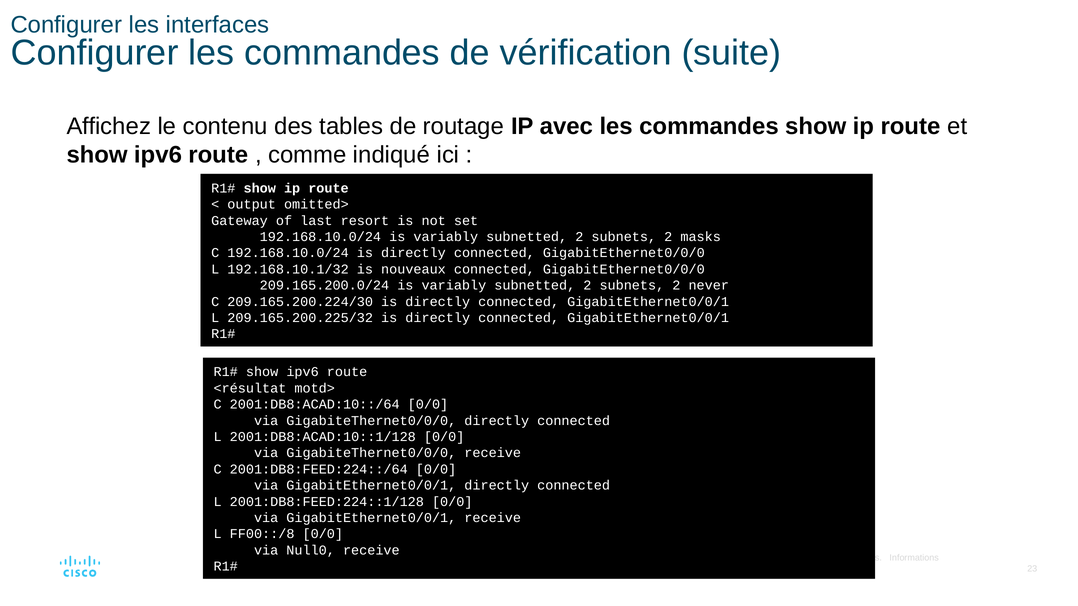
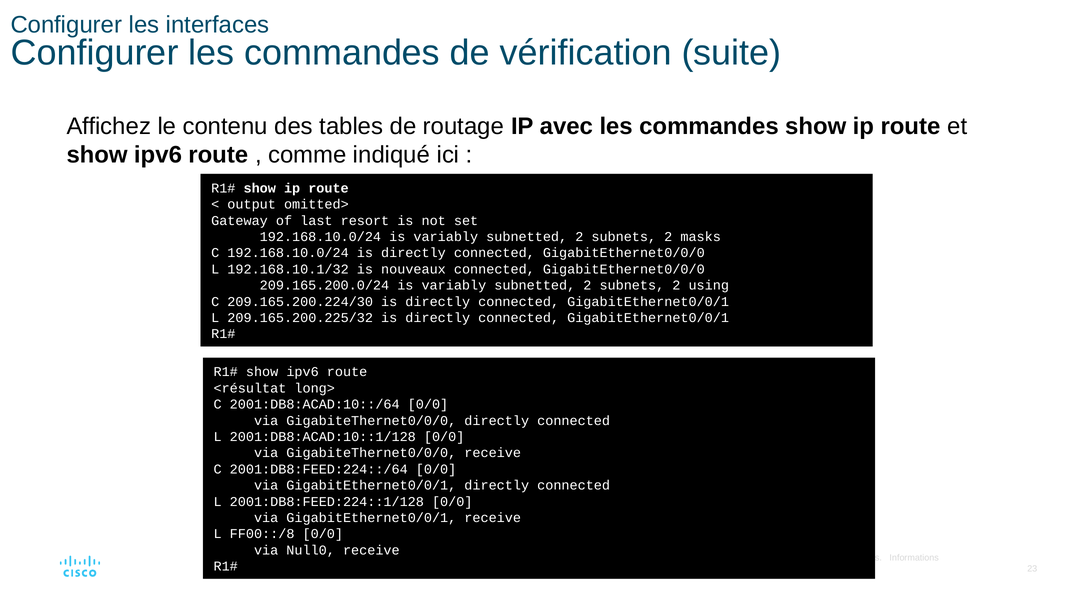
never: never -> using (709, 286)
motd>: motd> -> long> (315, 388)
